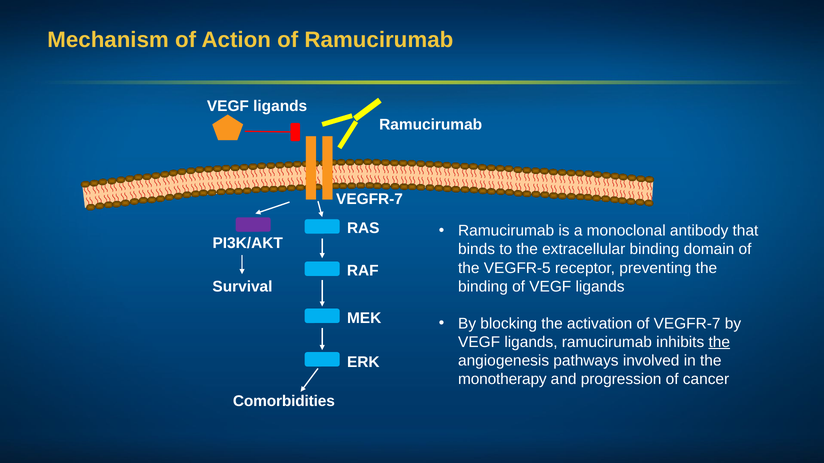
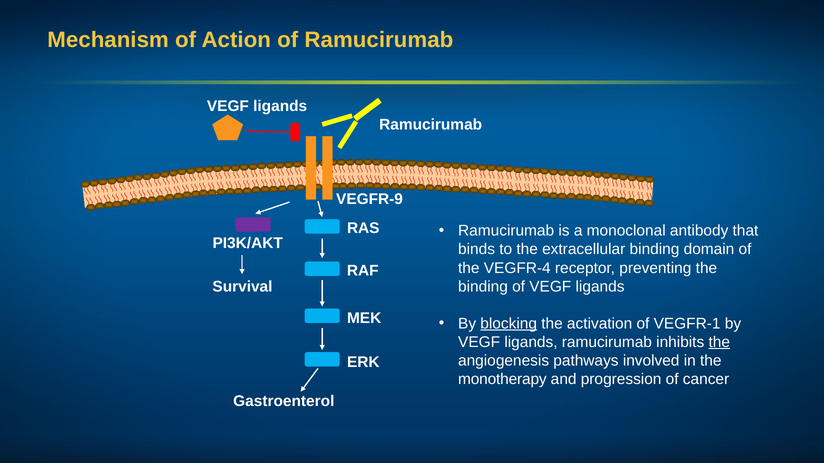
VEGFR-7: VEGFR-7 -> VEGFR-9 (370, 200)
VEGFR-5: VEGFR-5 -> VEGFR-4 (517, 268)
blocking underline: none -> present (509, 324)
of VEGFR-7: VEGFR-7 -> VEGFR-1 (687, 324)
Comorbidities: Comorbidities -> Gastroenterol (284, 402)
